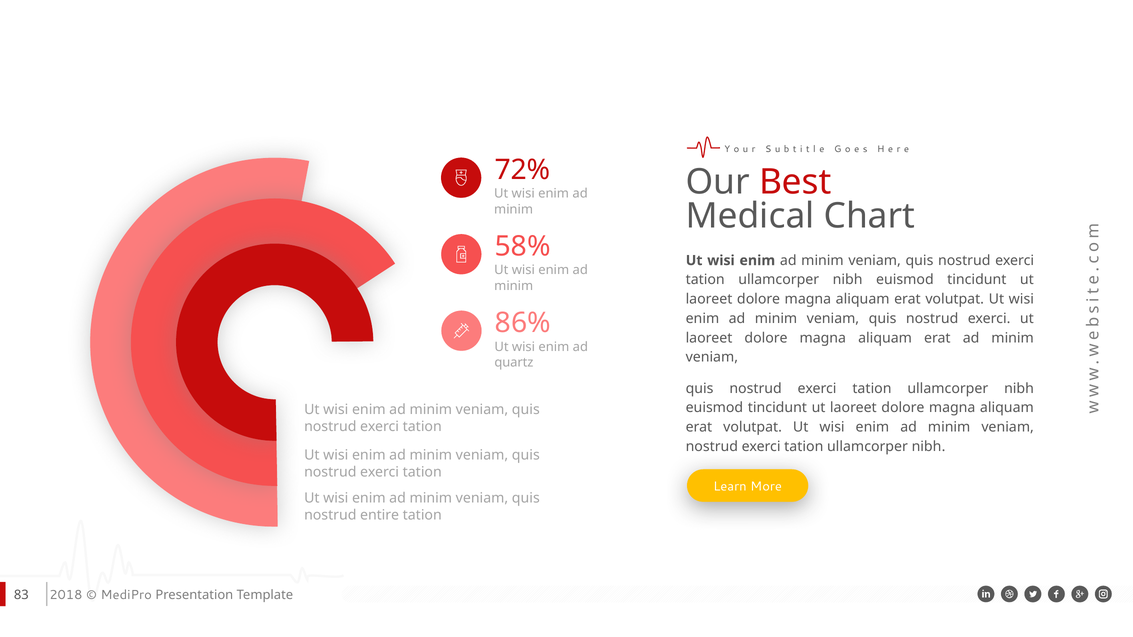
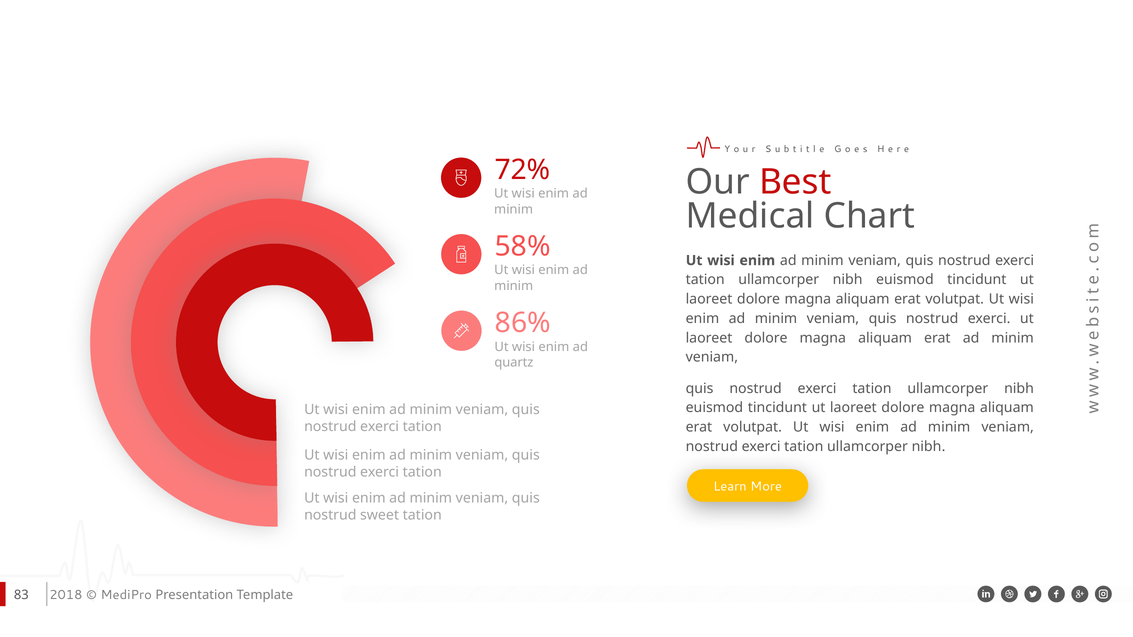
entire: entire -> sweet (380, 516)
